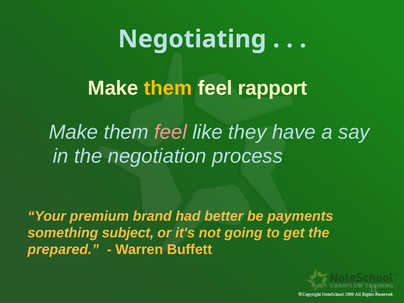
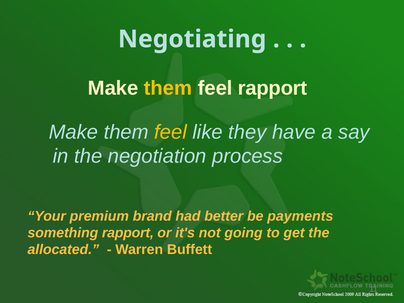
feel colour: pink -> yellow (171, 132)
something subject: subject -> rapport (128, 233)
prepared: prepared -> allocated (63, 250)
